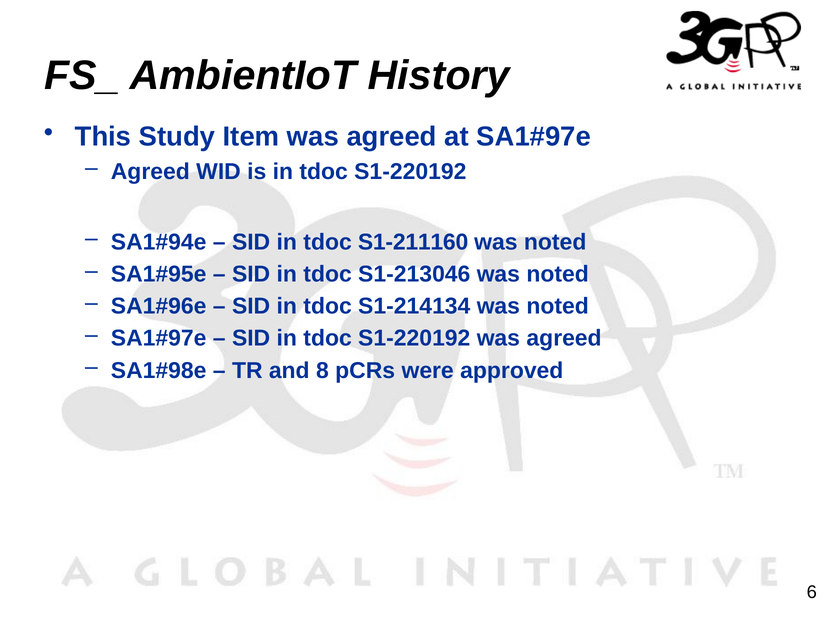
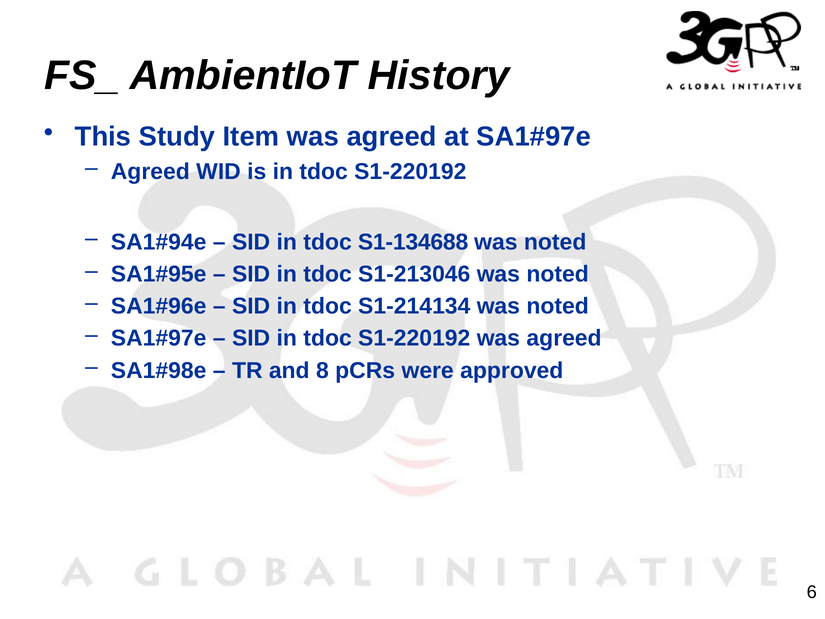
S1-211160: S1-211160 -> S1-134688 (413, 242)
